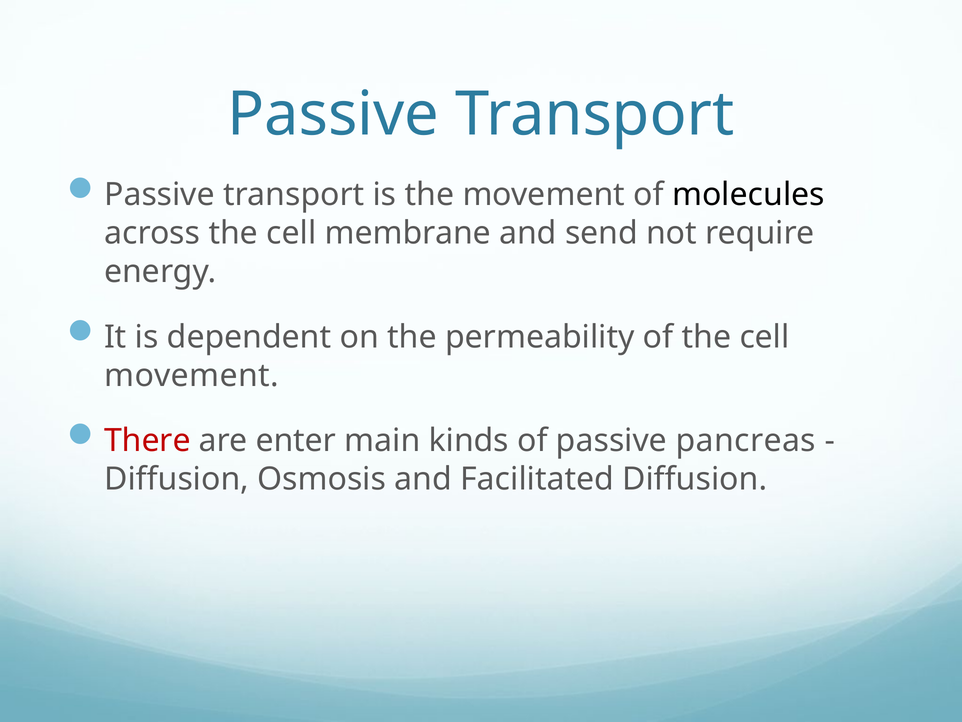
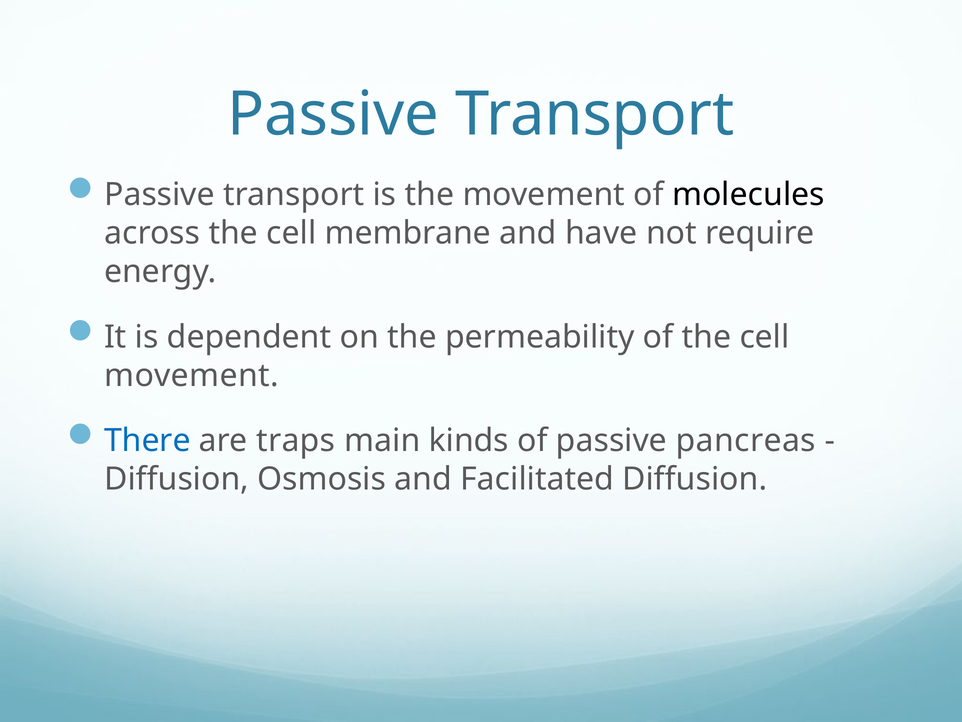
send: send -> have (601, 233)
There colour: red -> blue (147, 441)
enter: enter -> traps (296, 441)
